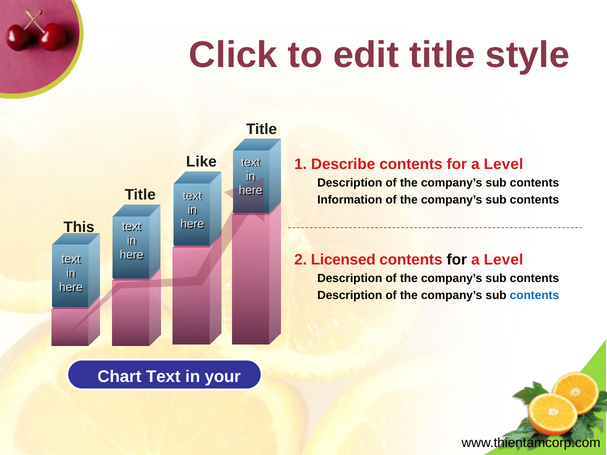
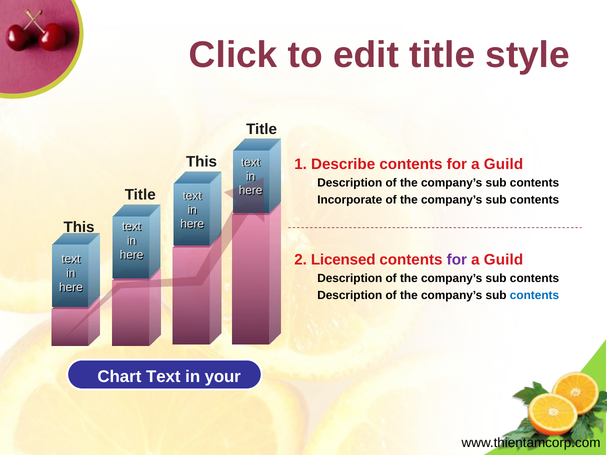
Like: Like -> This (202, 162)
Level: Level -> Guild (504, 164)
Information: Information -> Incorporate (350, 200)
for colour: black -> purple (457, 260)
Level: Level -> Guild (504, 260)
